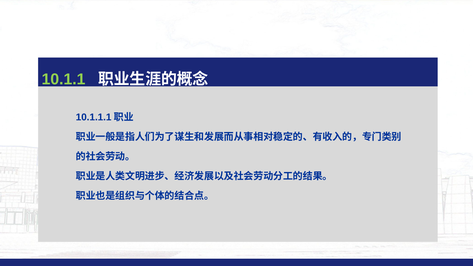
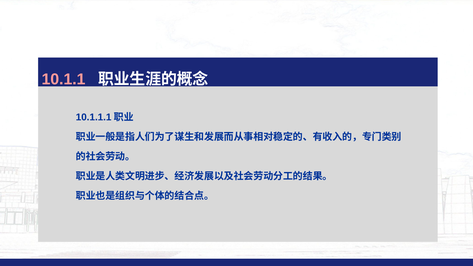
10.1.1 colour: light green -> pink (64, 79)
